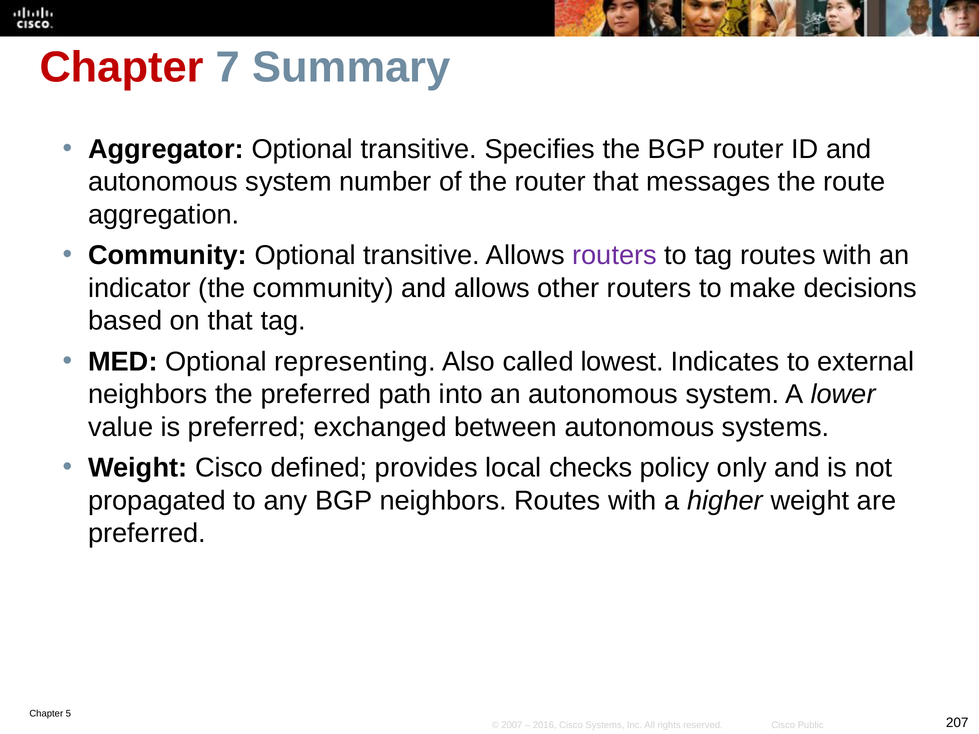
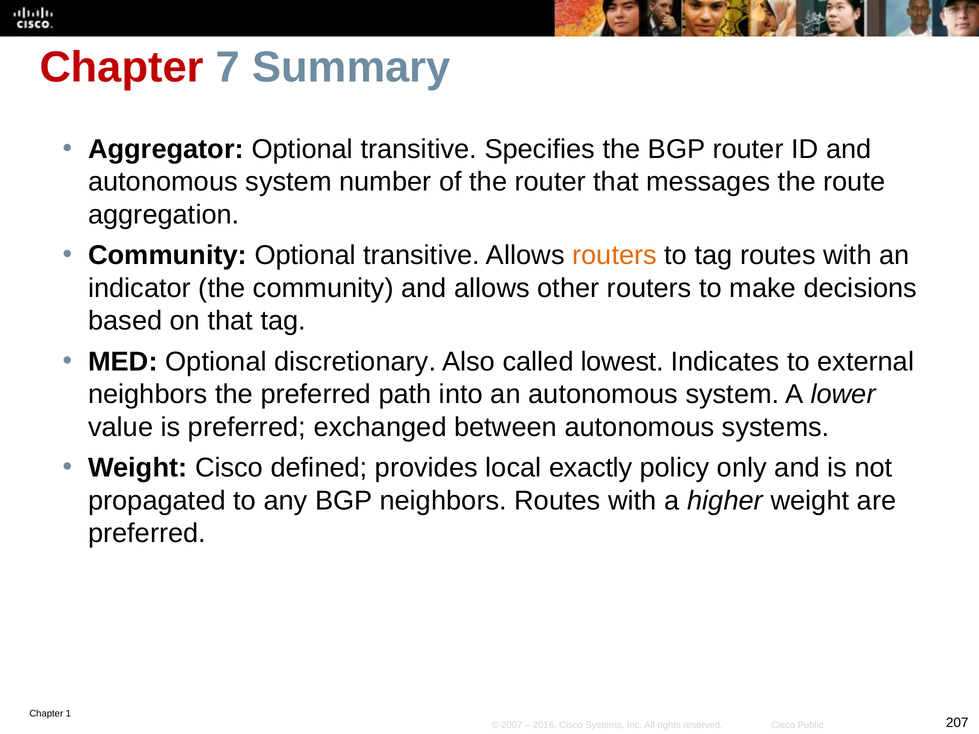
routers colour: purple -> orange (615, 256)
representing: representing -> discretionary (355, 362)
checks: checks -> exactly (591, 468)
5: 5 -> 1 (68, 714)
